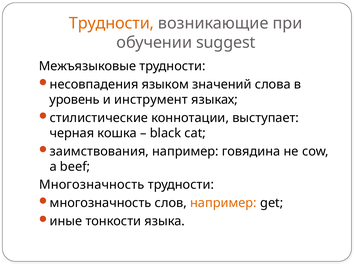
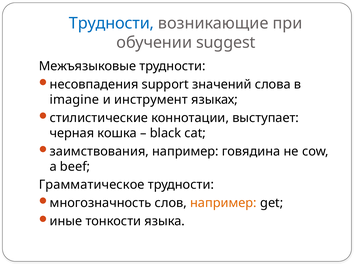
Трудности colour: orange -> blue (112, 23)
языком: языком -> support (165, 85)
уровень: уровень -> imagine (74, 100)
Многозначность: Многозначность -> Грамматическое (92, 185)
